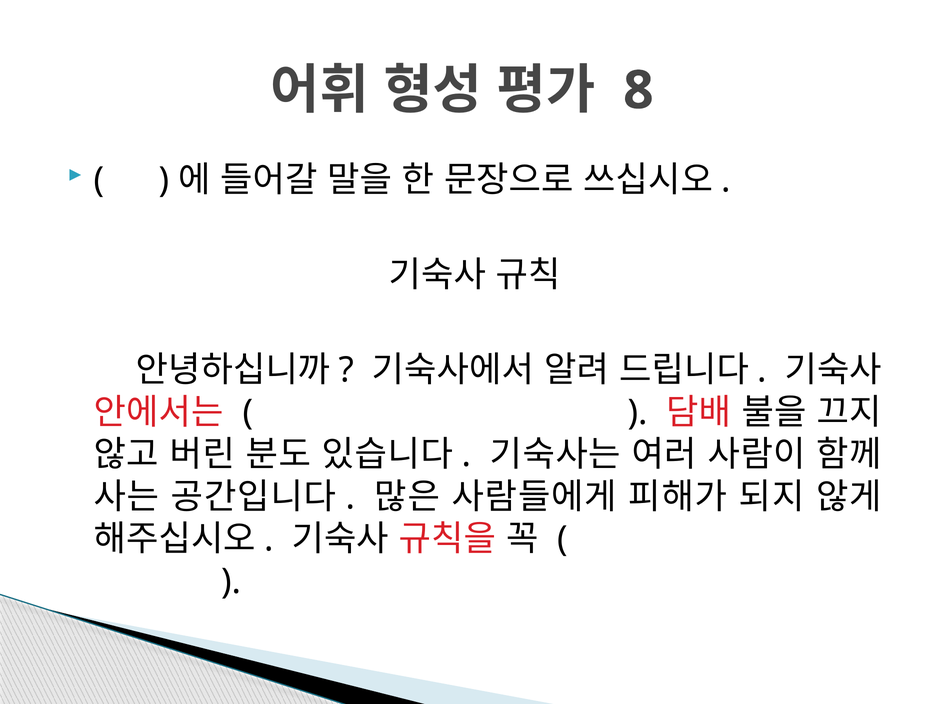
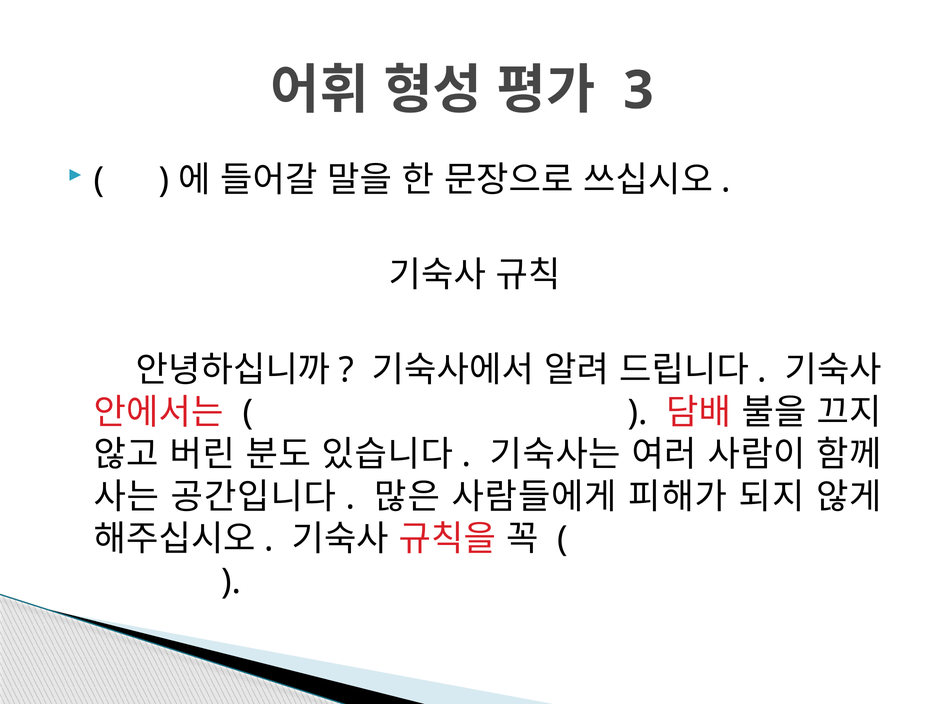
8: 8 -> 3 (638, 91)
